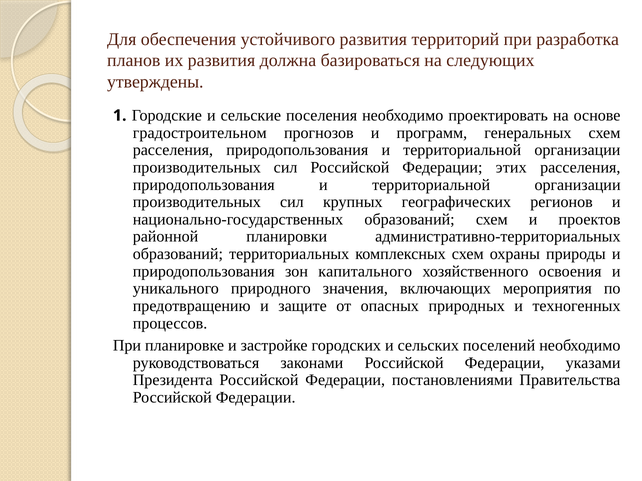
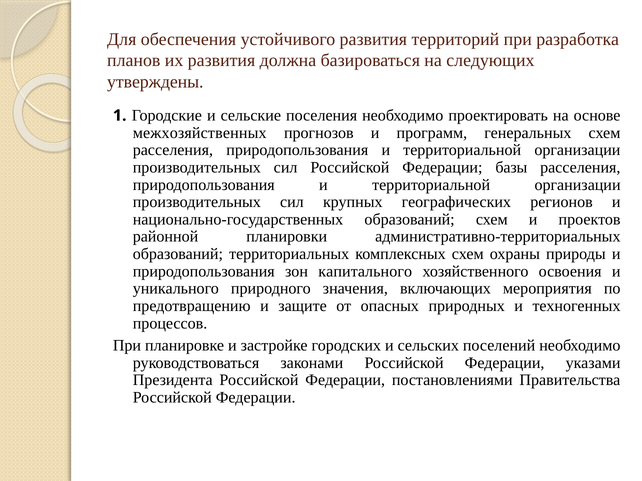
градостроительном: градостроительном -> межхозяйственных (200, 133)
этих: этих -> базы (511, 168)
